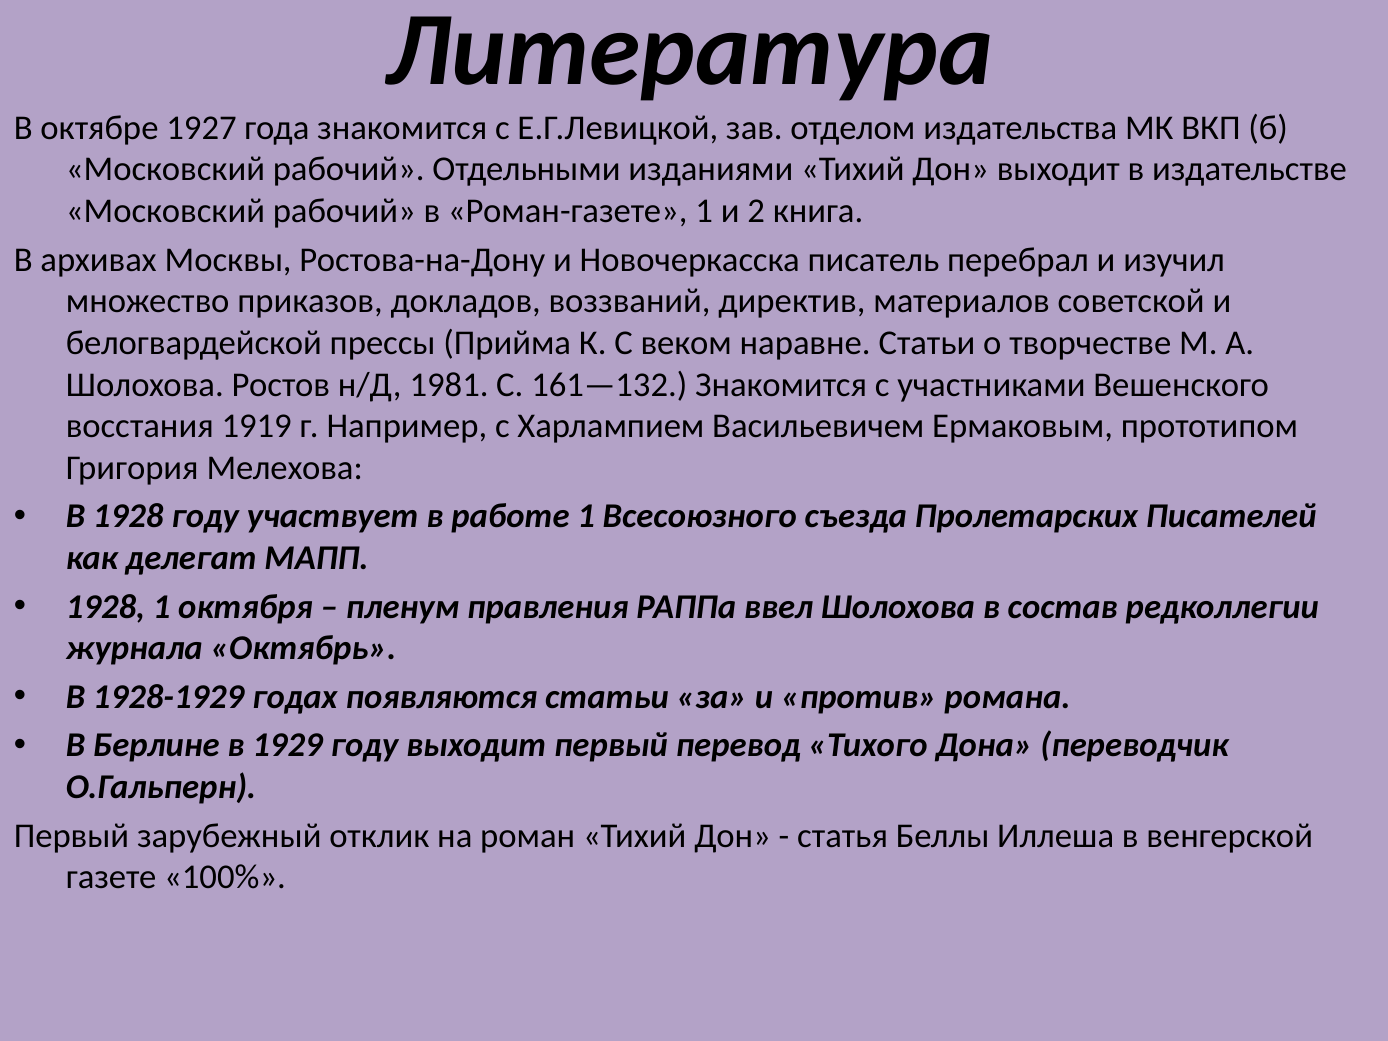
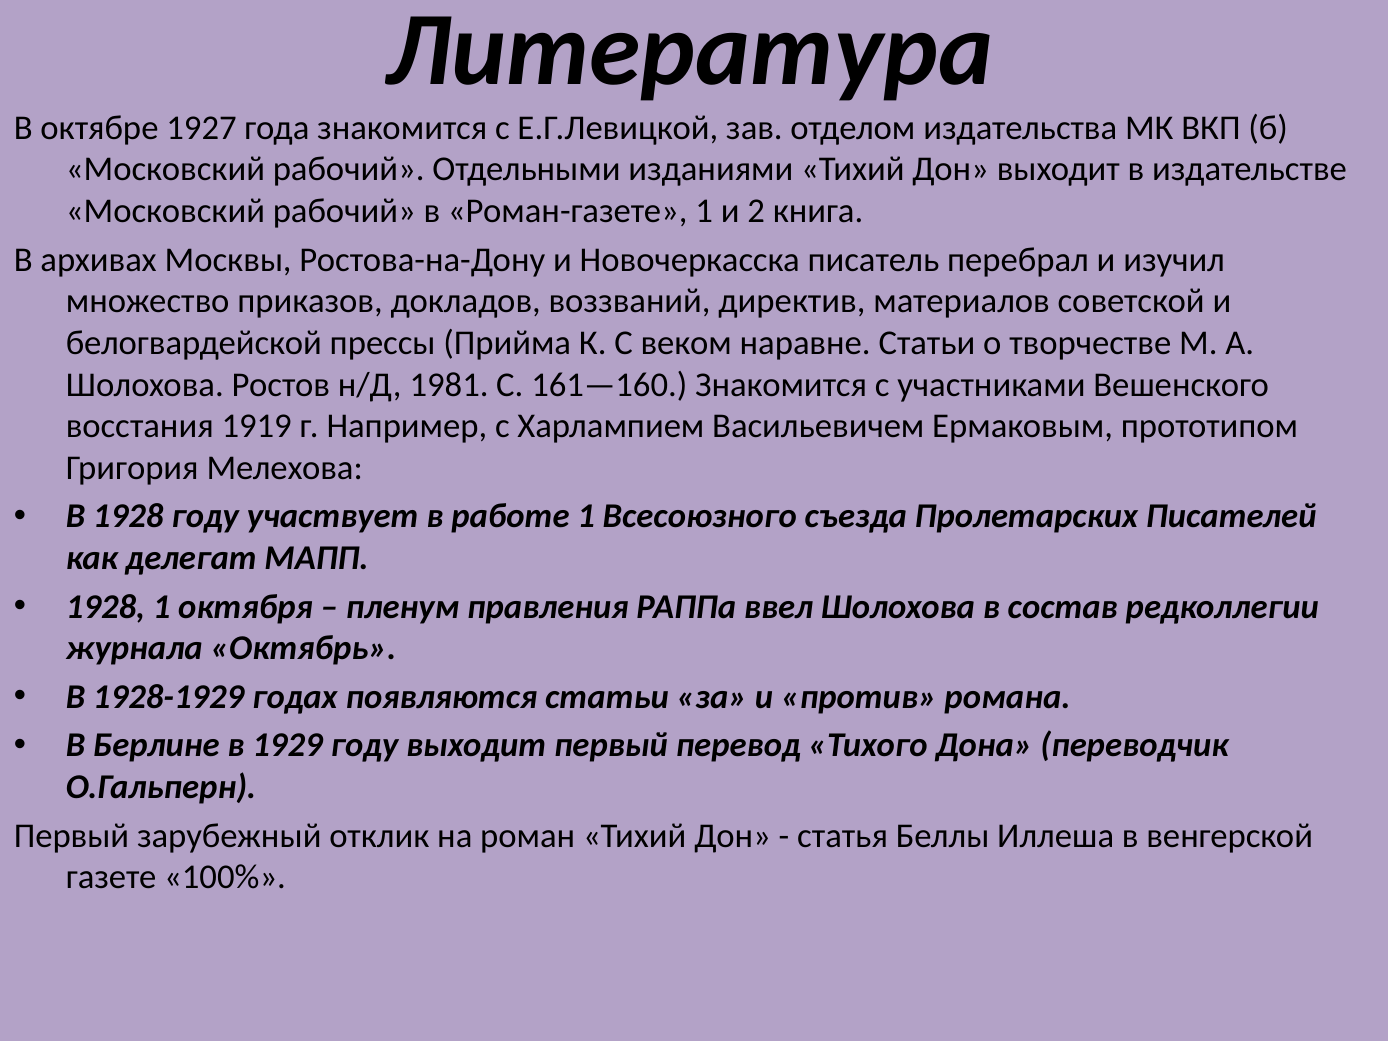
161—132: 161—132 -> 161—160 (609, 385)
